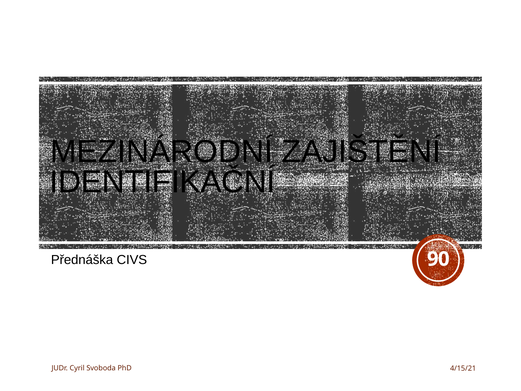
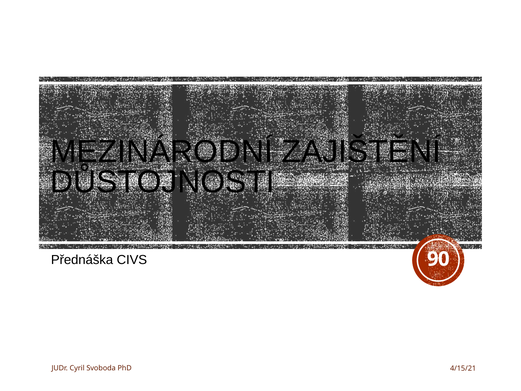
IDENTIFIKAČNÍ: IDENTIFIKAČNÍ -> DŮSTOJNOSTI (162, 182)
